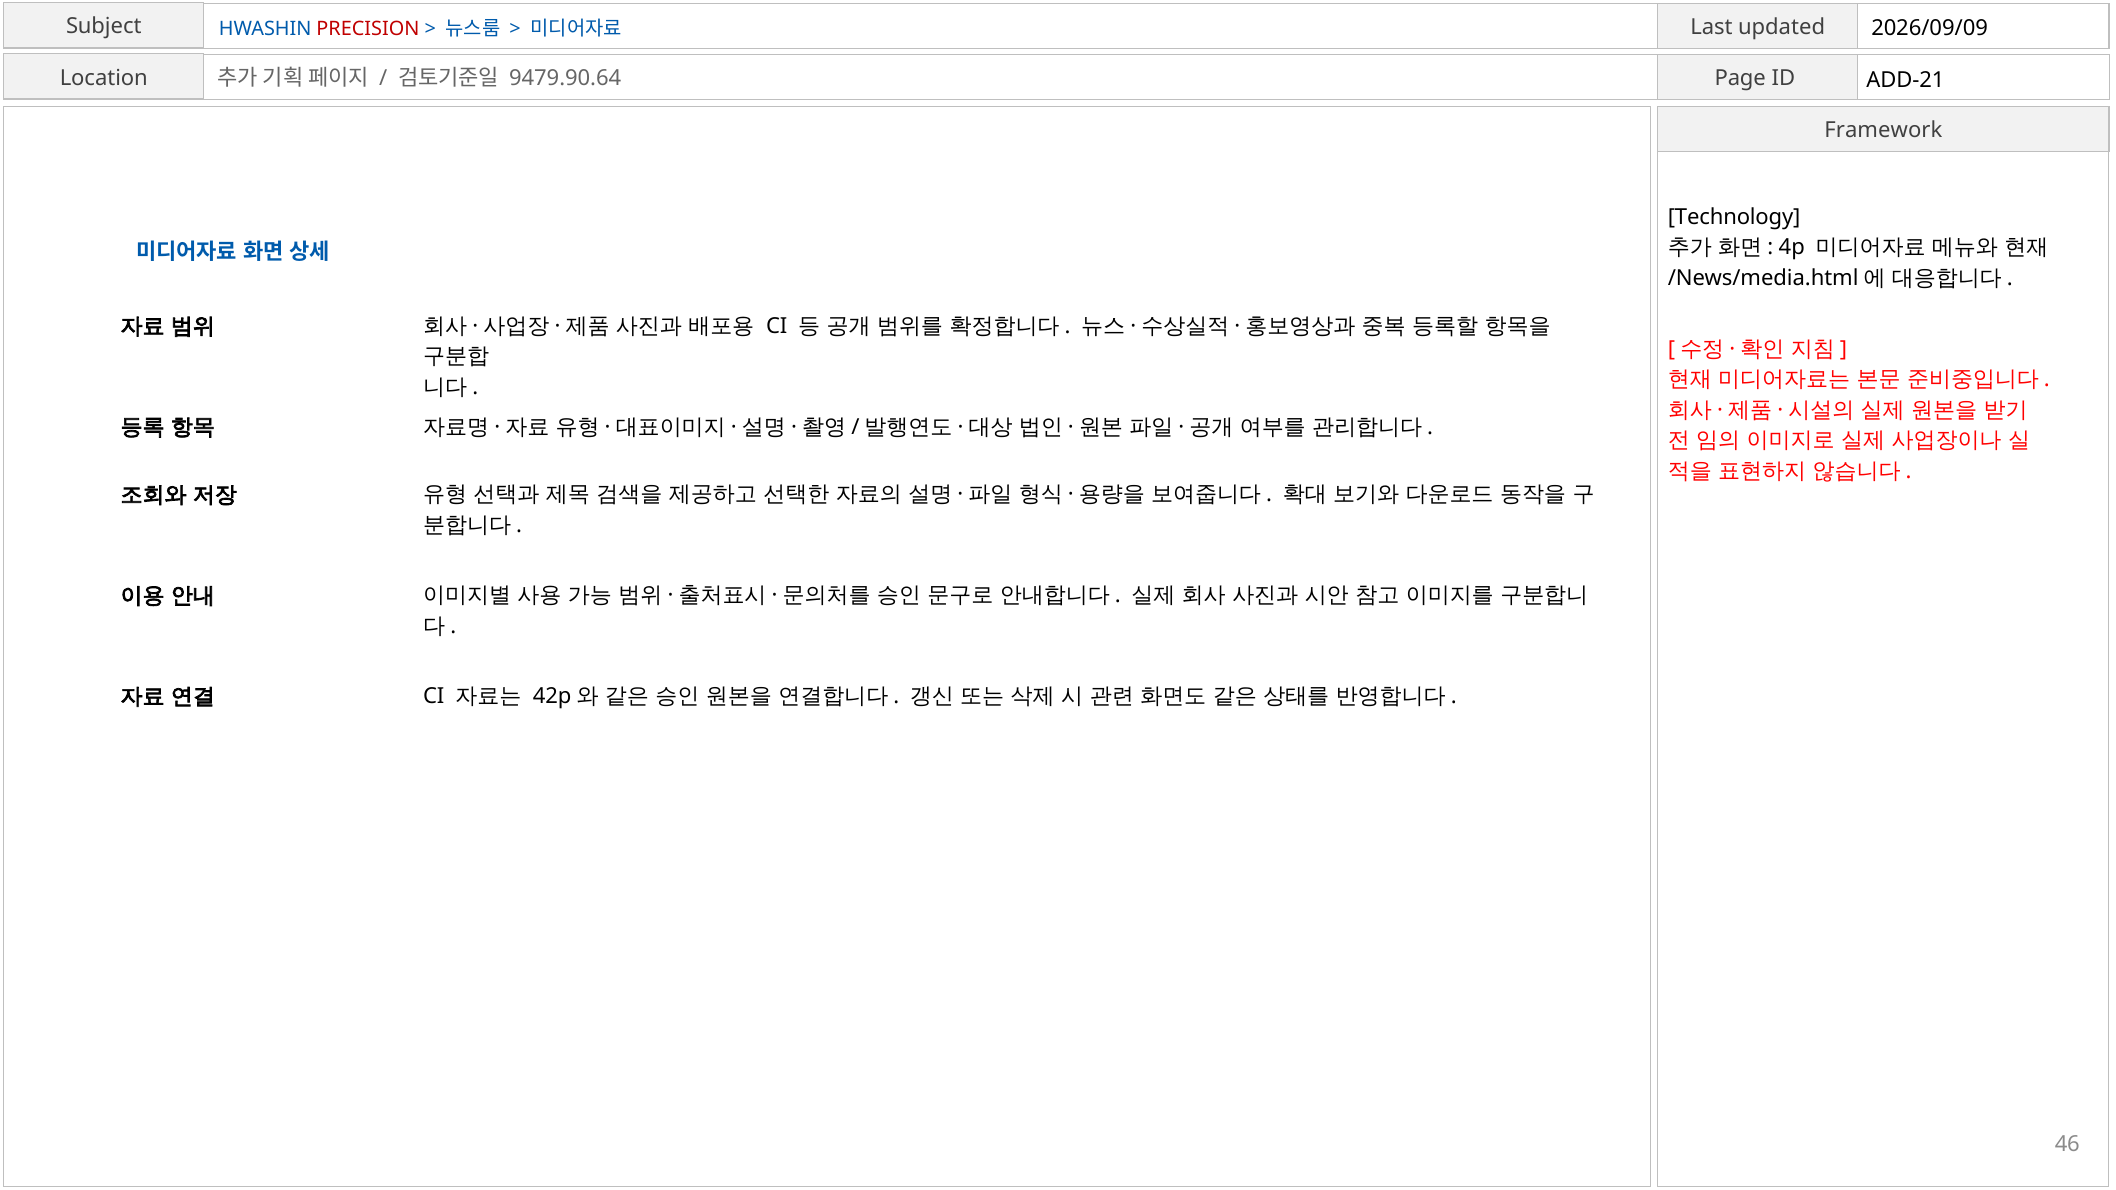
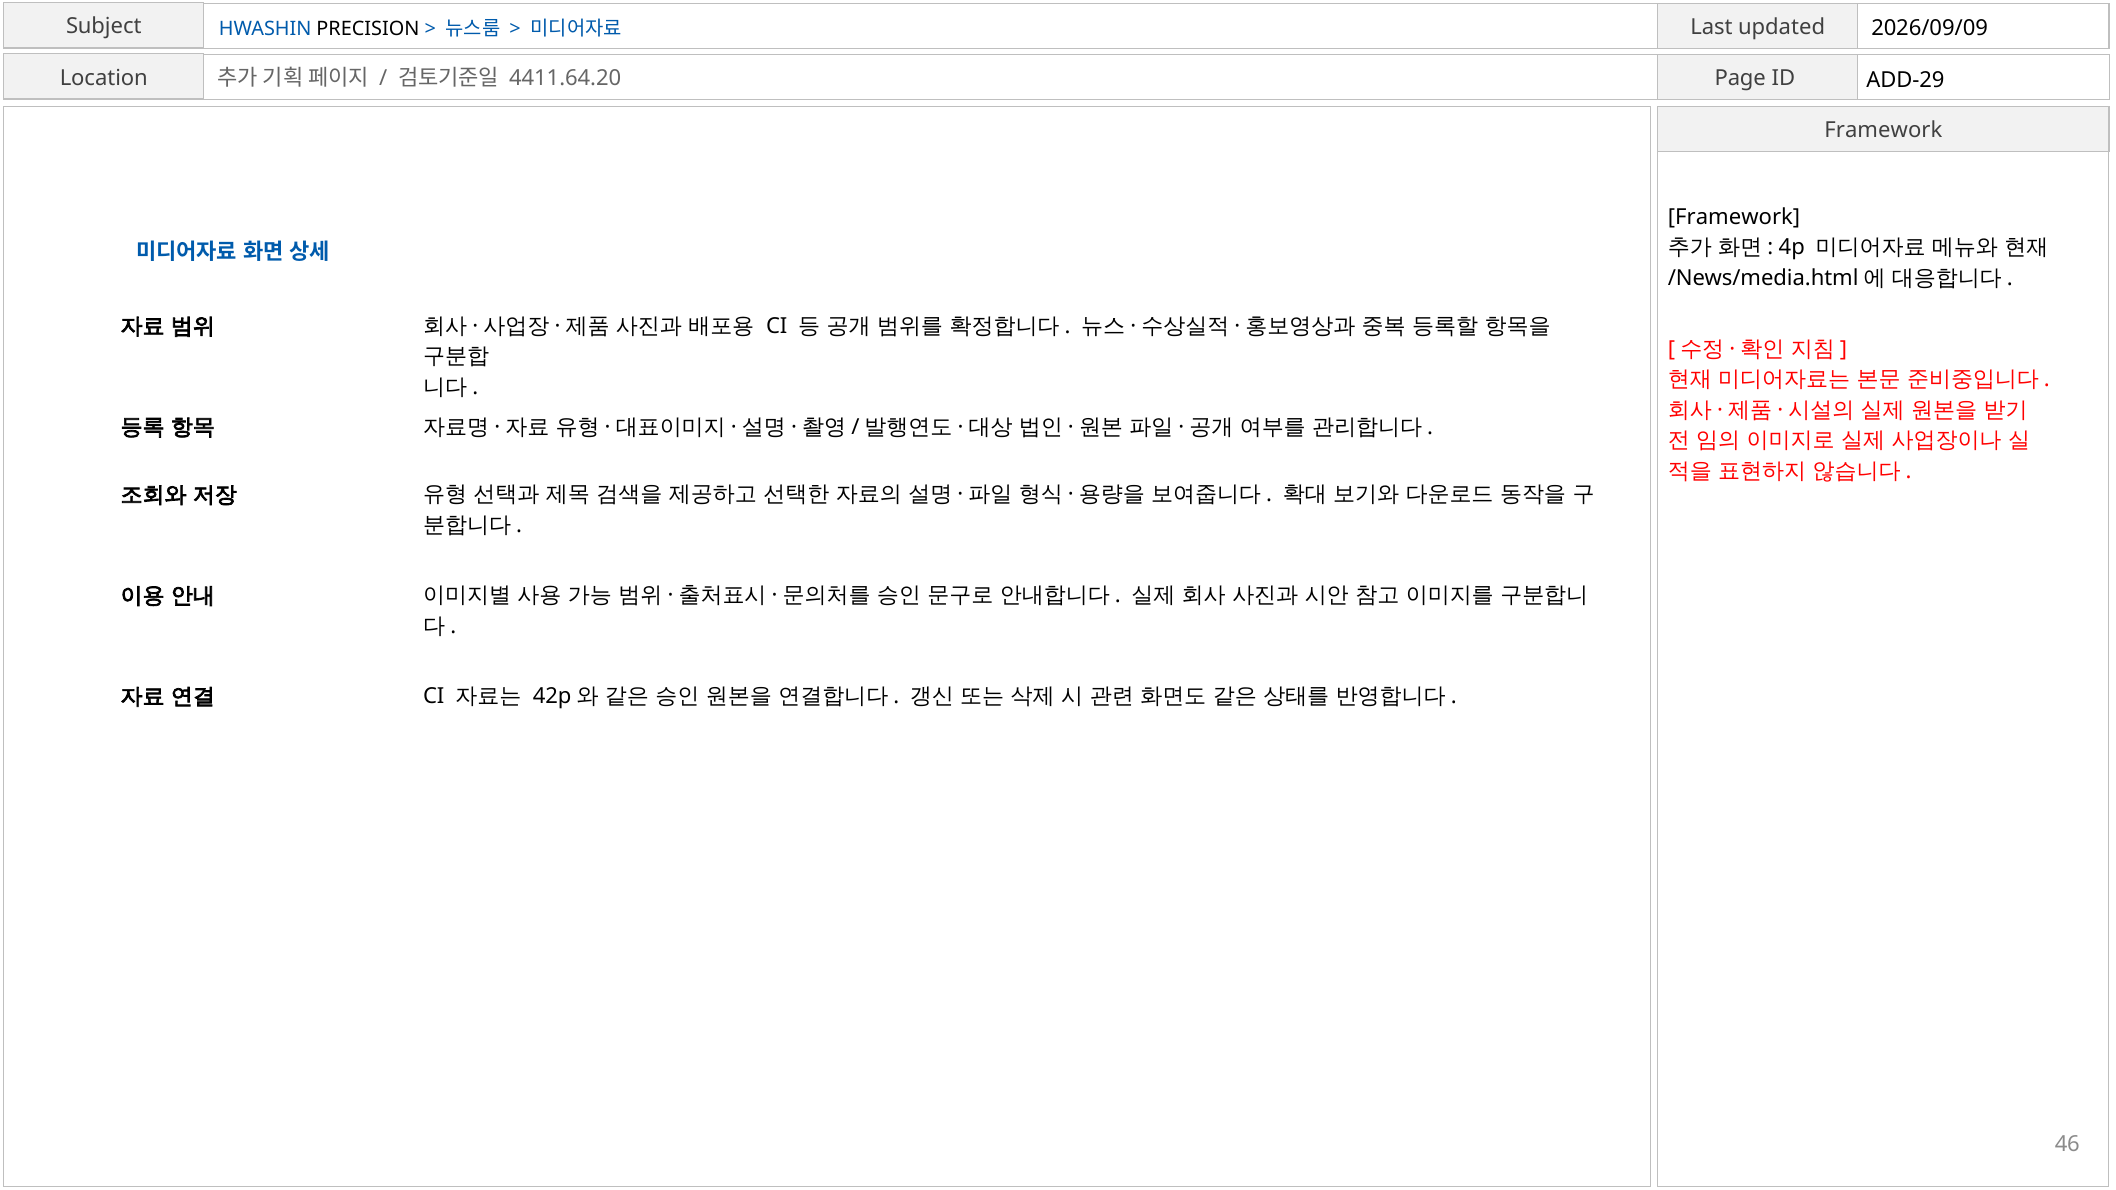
PRECISION colour: red -> black (368, 29)
9479.90.64: 9479.90.64 -> 4411.64.20 (565, 79)
ADD-21: ADD-21 -> ADD-29 (1905, 80)
Technology: Technology -> Framework (1734, 217)
